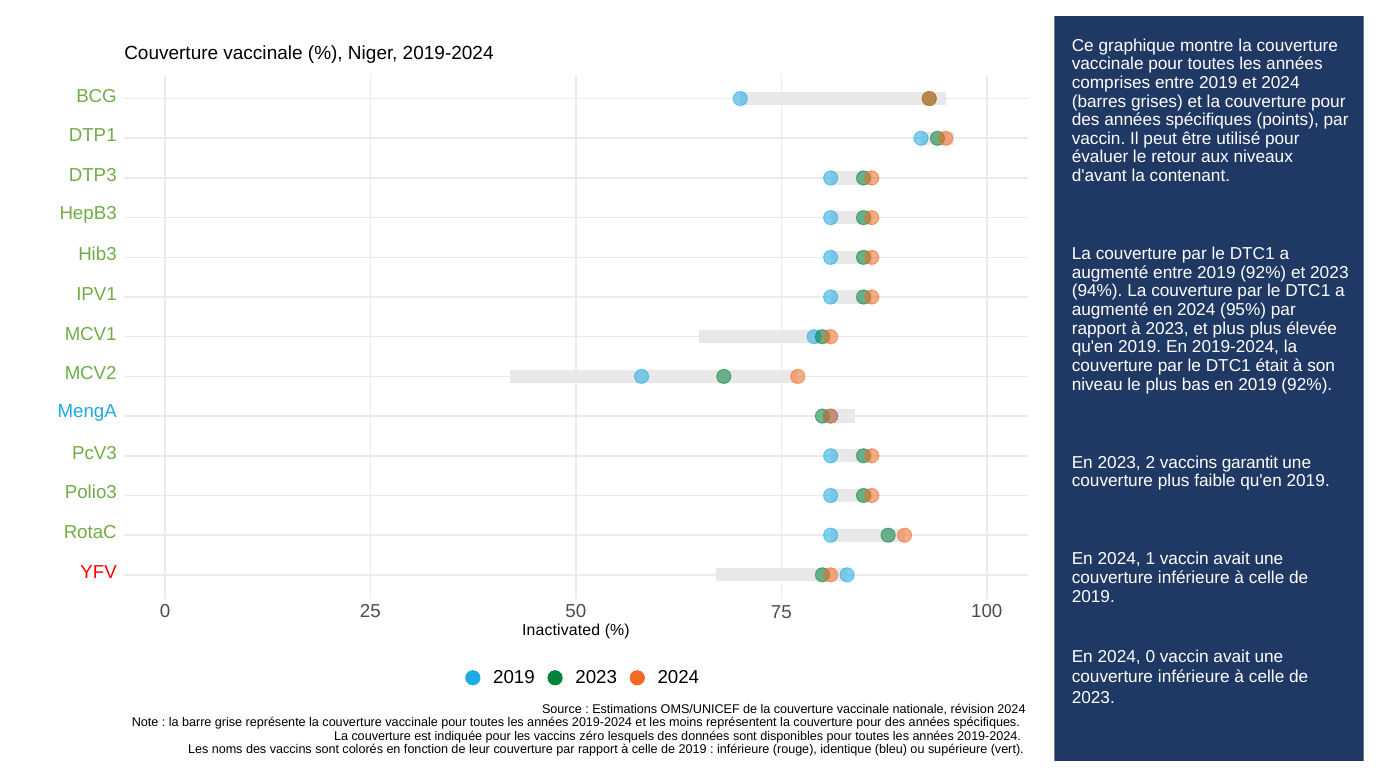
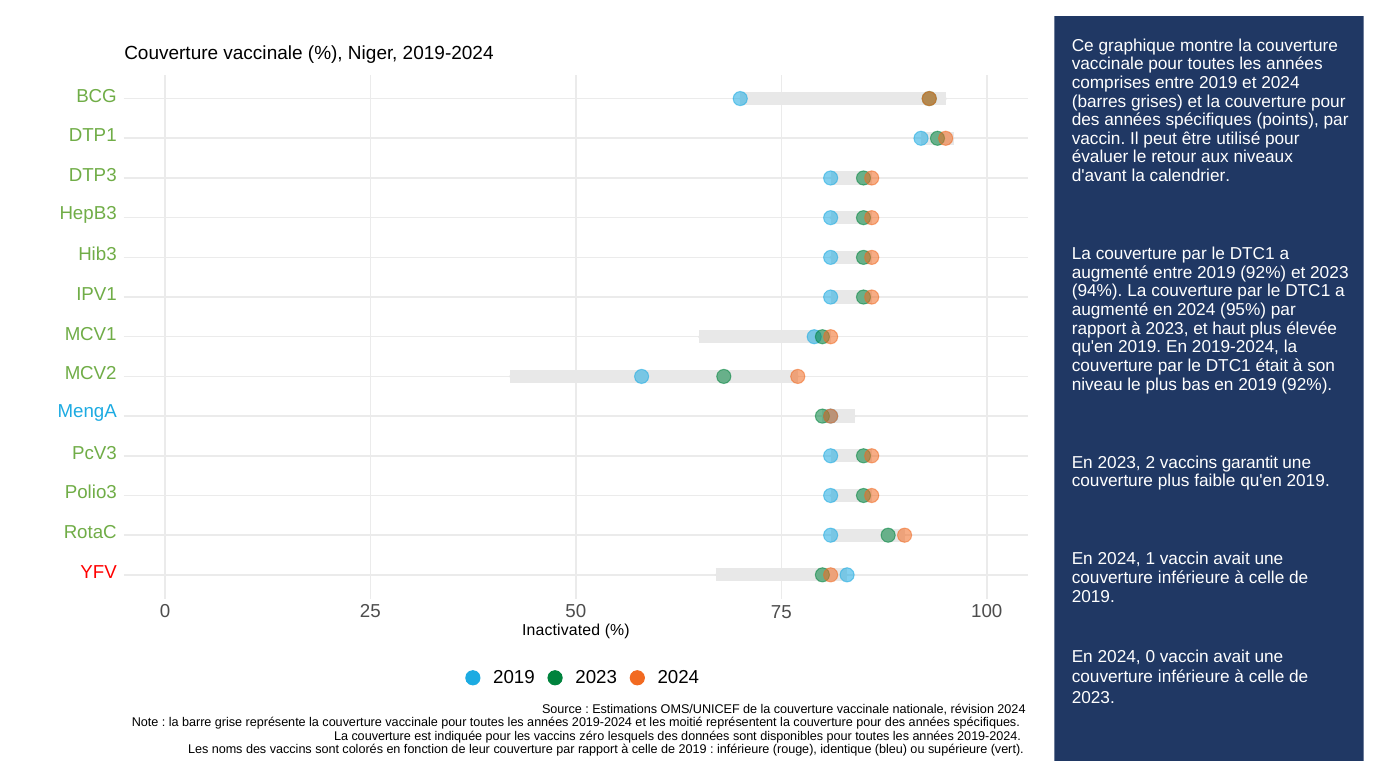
contenant: contenant -> calendrier (1190, 176)
et plus: plus -> haut (1229, 328)
moins: moins -> moitié (686, 722)
